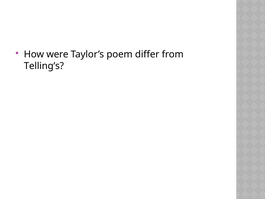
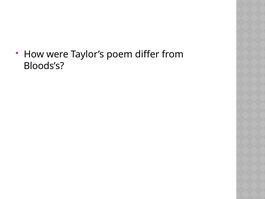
Telling’s: Telling’s -> Bloods’s (44, 66)
